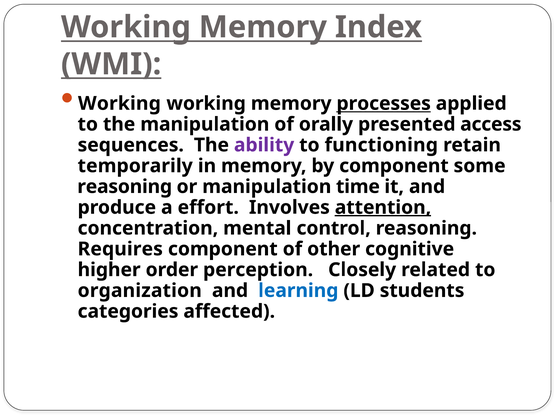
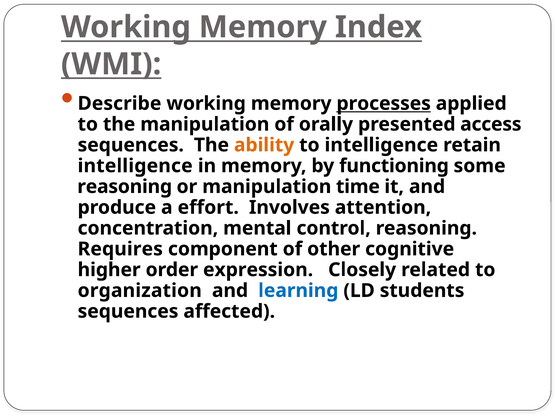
Working: Working -> Describe (119, 104)
ability colour: purple -> orange (264, 145)
to functioning: functioning -> intelligence (381, 145)
temporarily: temporarily -> intelligence (135, 166)
by component: component -> functioning (394, 166)
attention underline: present -> none (383, 208)
perception: perception -> expression (258, 270)
categories: categories -> sequences (128, 312)
